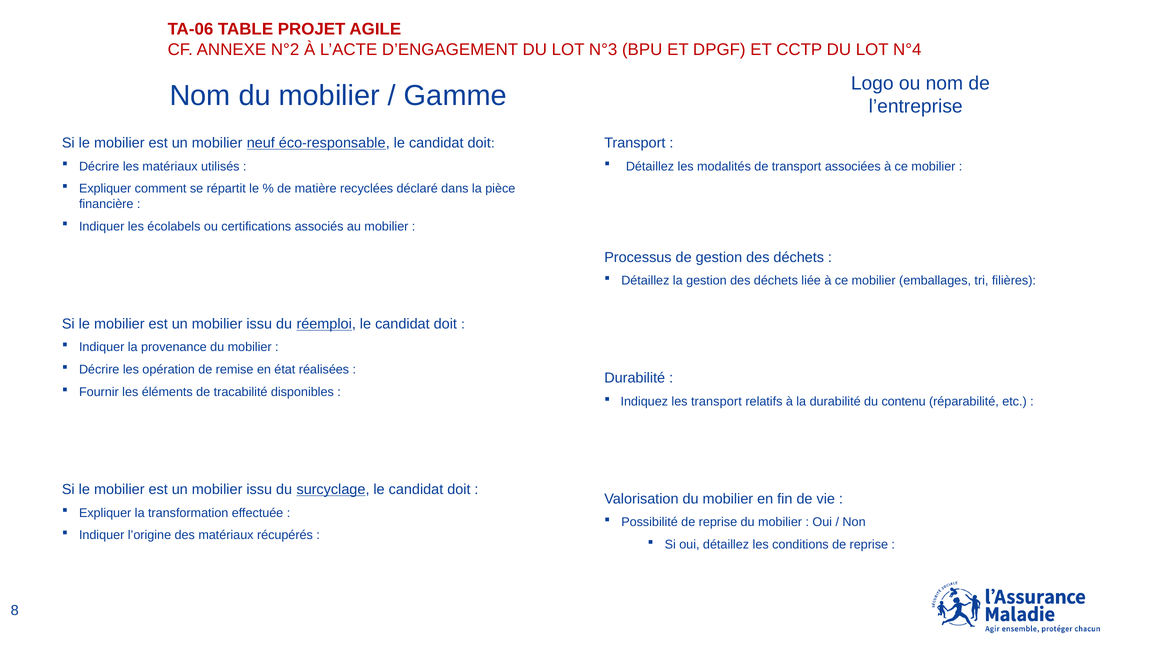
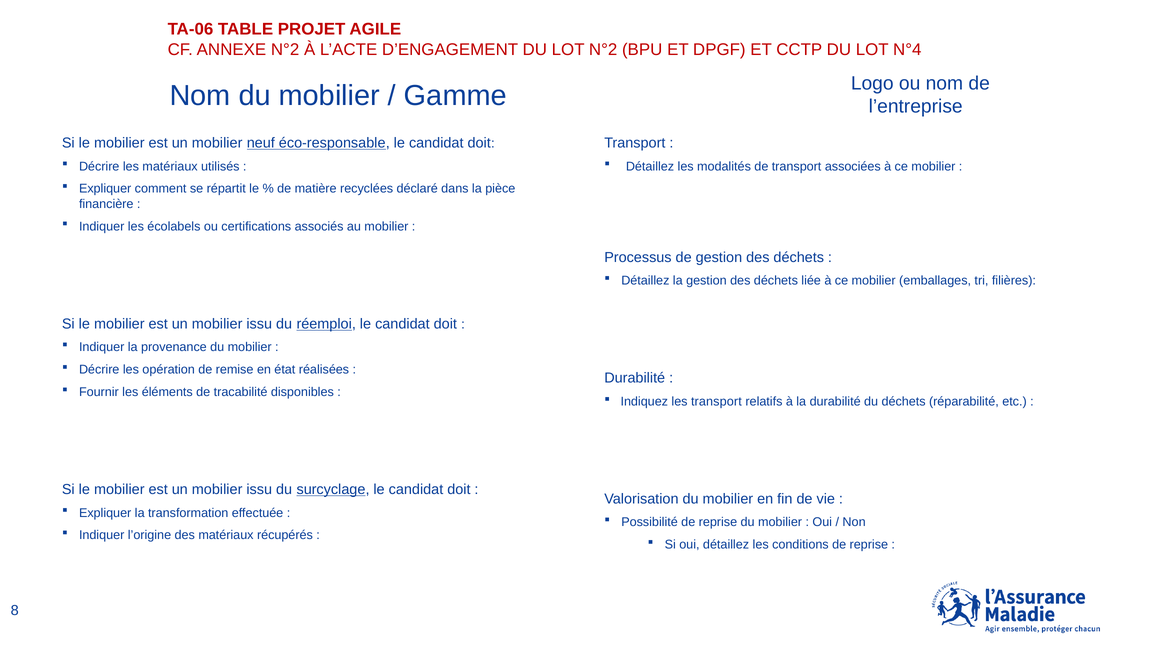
LOT N°3: N°3 -> N°2 (603, 50)
du contenu: contenu -> déchets (904, 401)
